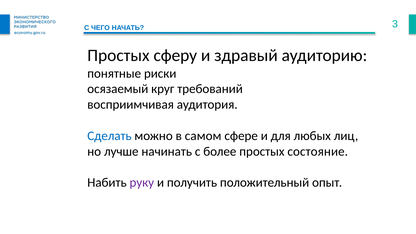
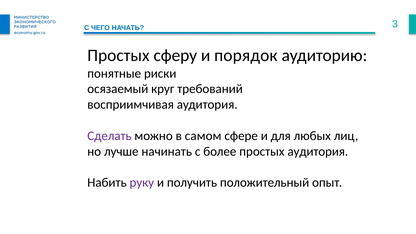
здравый: здравый -> порядок (246, 56)
Сделать colour: blue -> purple (109, 136)
простых состояние: состояние -> аудитория (318, 151)
